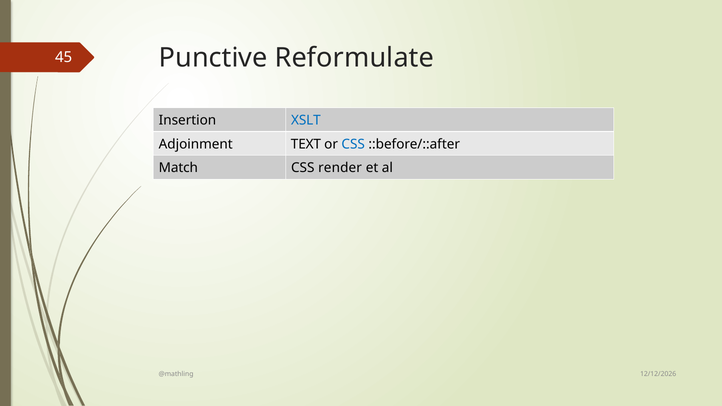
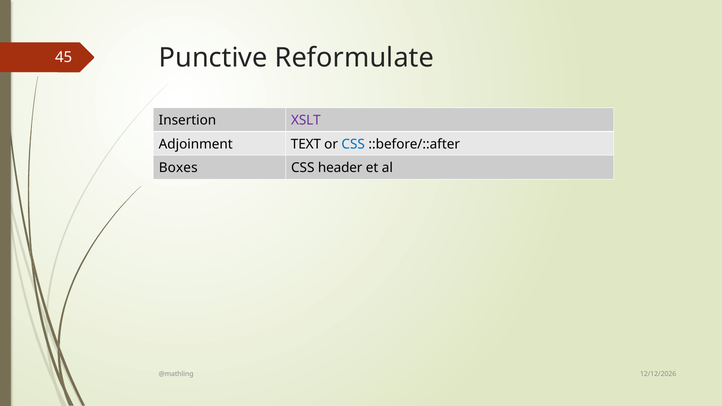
XSLT colour: blue -> purple (306, 120)
Match: Match -> Boxes (178, 168)
render: render -> header (340, 168)
